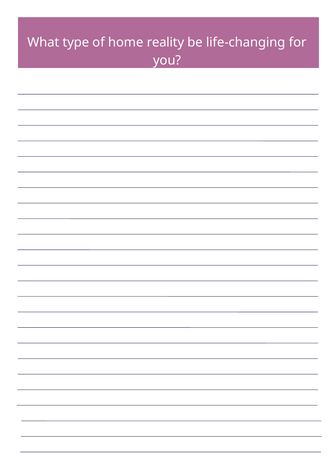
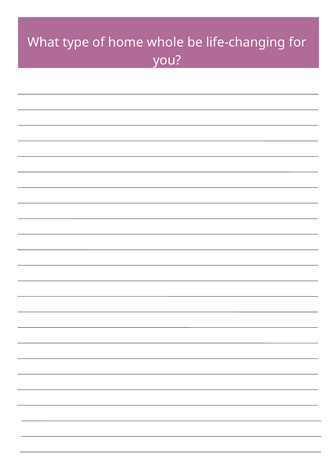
reality: reality -> whole (165, 42)
